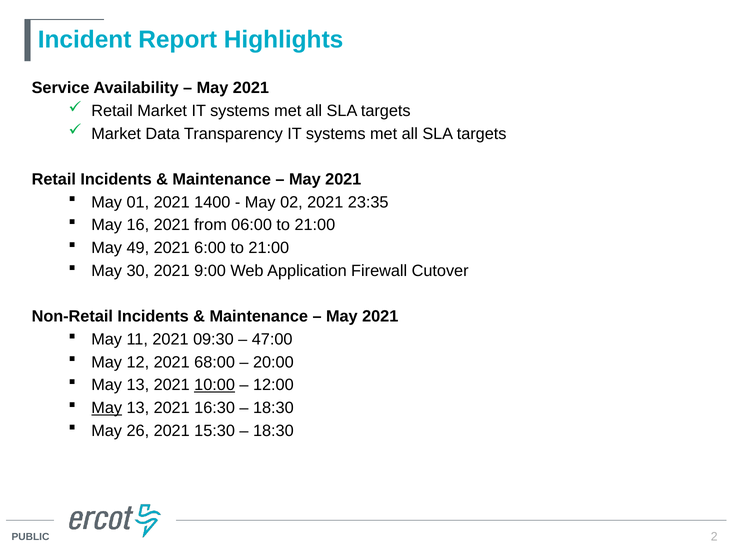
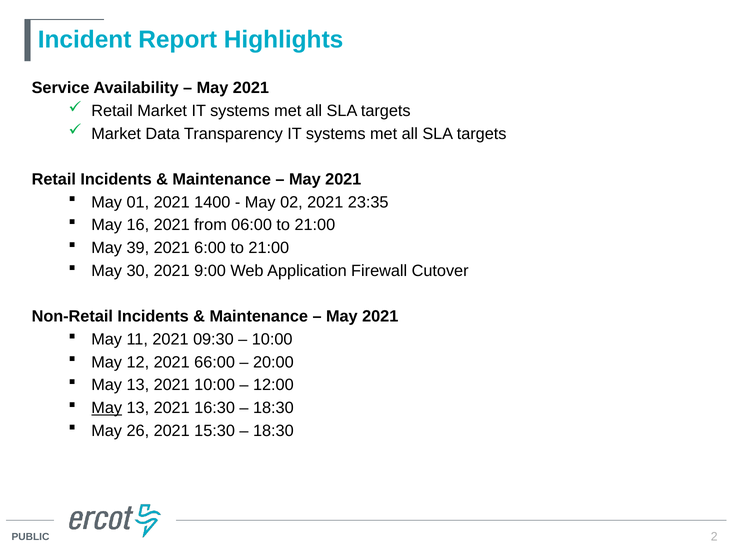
49: 49 -> 39 (138, 248)
47:00: 47:00 -> 10:00 (272, 339)
68:00: 68:00 -> 66:00 (215, 362)
10:00 underline: present -> none (215, 385)
